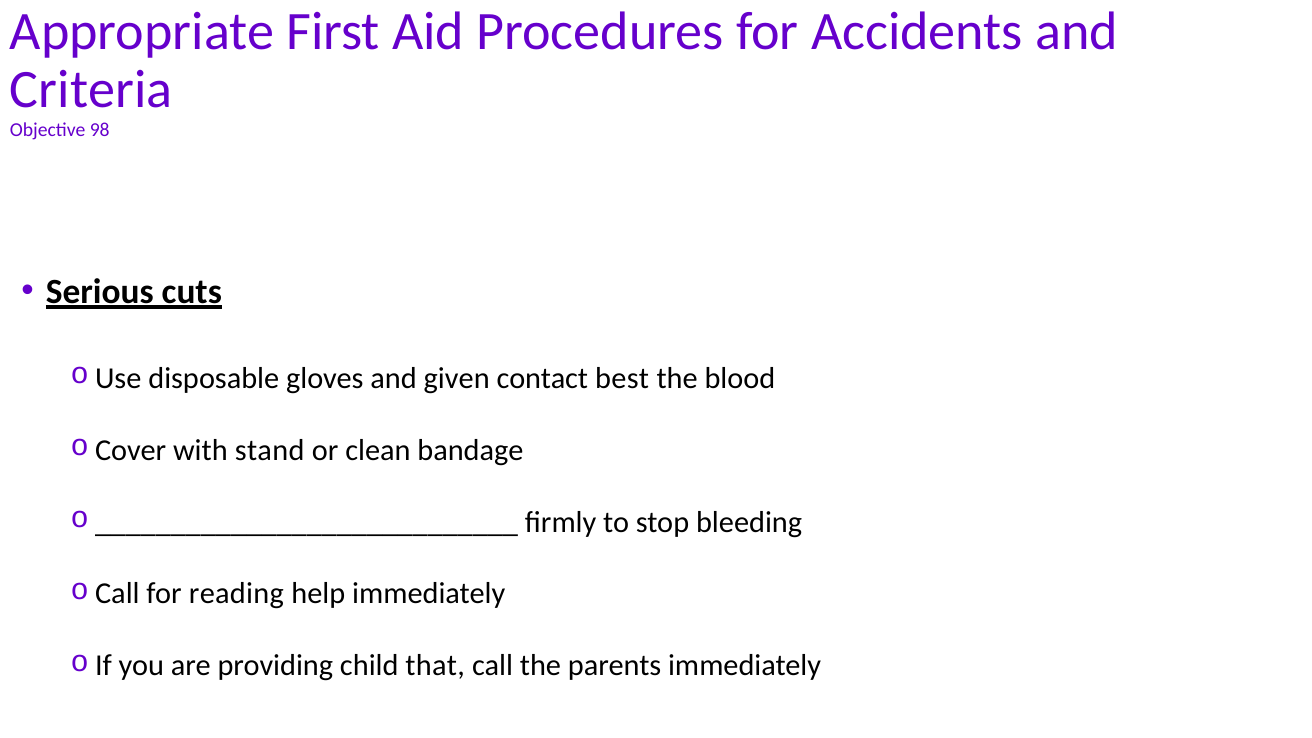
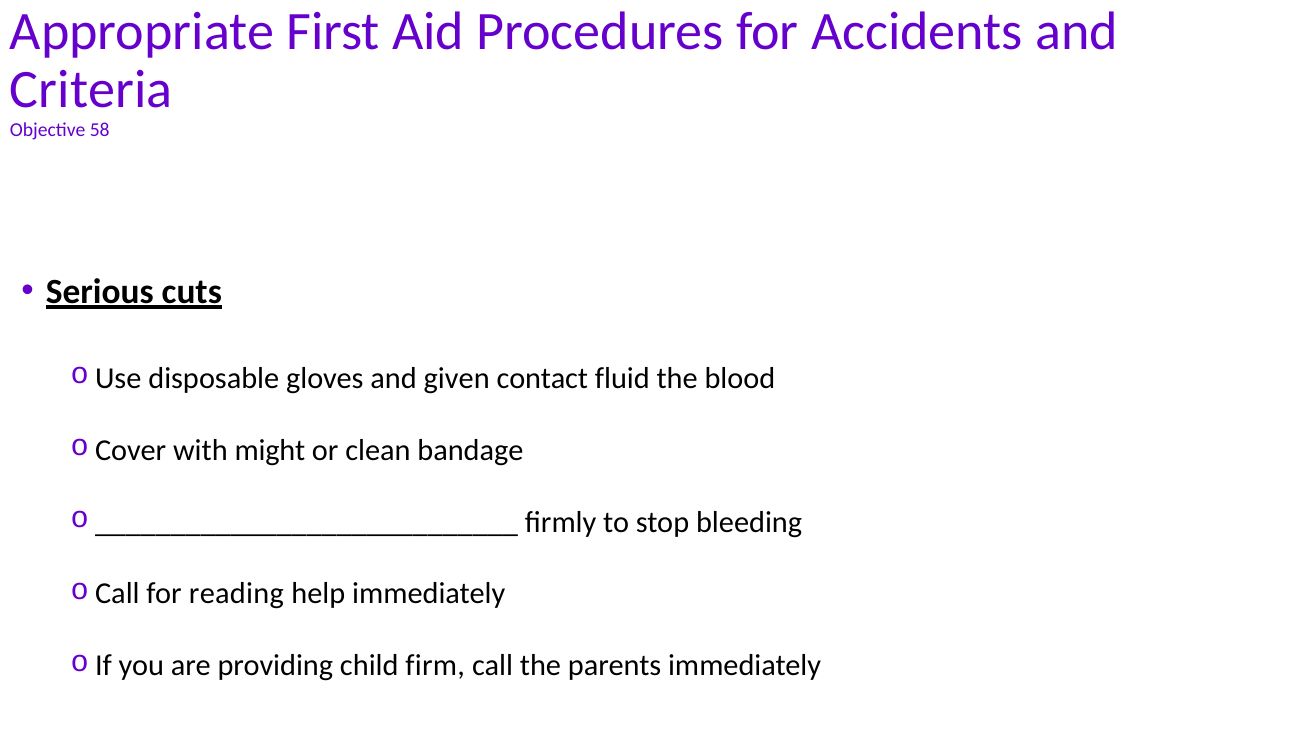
98: 98 -> 58 (100, 130)
best: best -> fluid (622, 378)
stand: stand -> might (270, 450)
that: that -> firm (435, 666)
